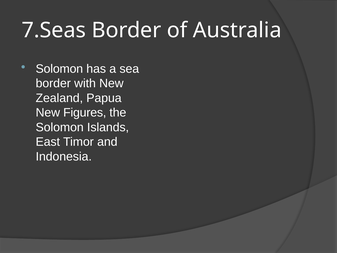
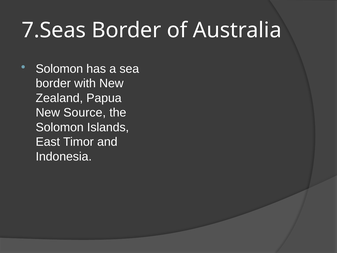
Figures: Figures -> Source (85, 113)
